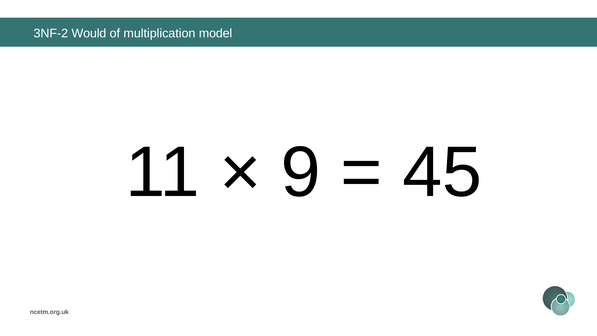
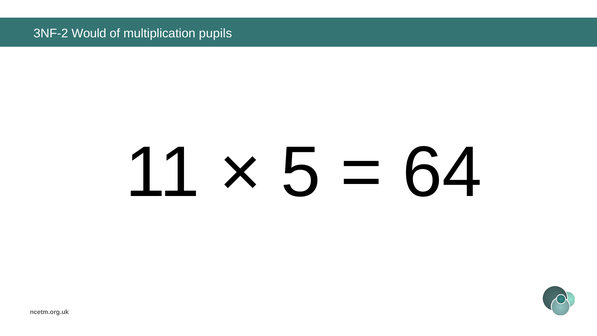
model: model -> pupils (215, 33)
9: 9 -> 5 (301, 172)
45: 45 -> 64 (442, 172)
